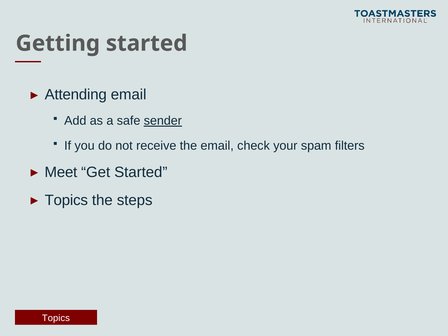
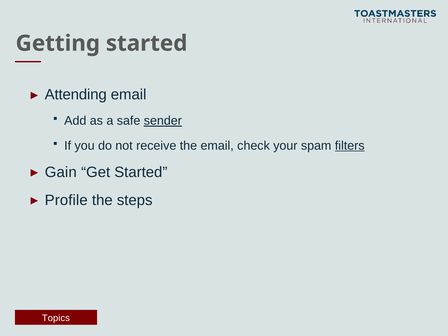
filters underline: none -> present (350, 146)
Meet: Meet -> Gain (61, 172)
Topics: Topics -> Profile (66, 200)
